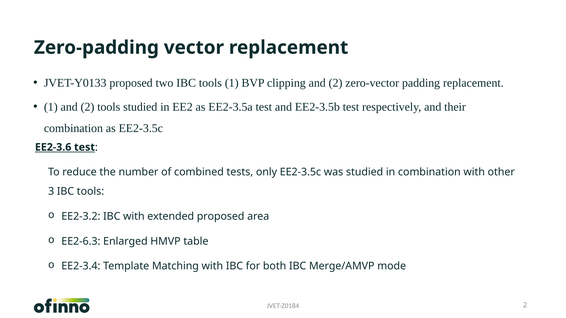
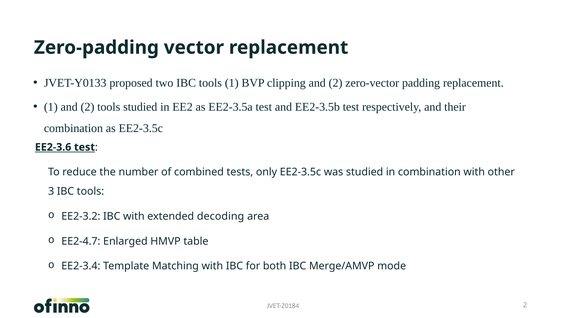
extended proposed: proposed -> decoding (221, 216)
EE2-6.3: EE2-6.3 -> EE2-4.7 (81, 241)
